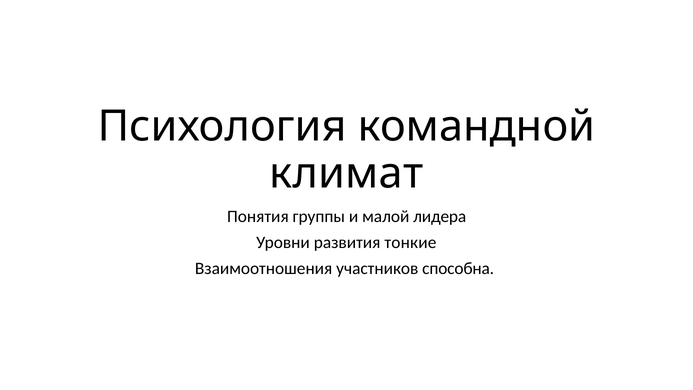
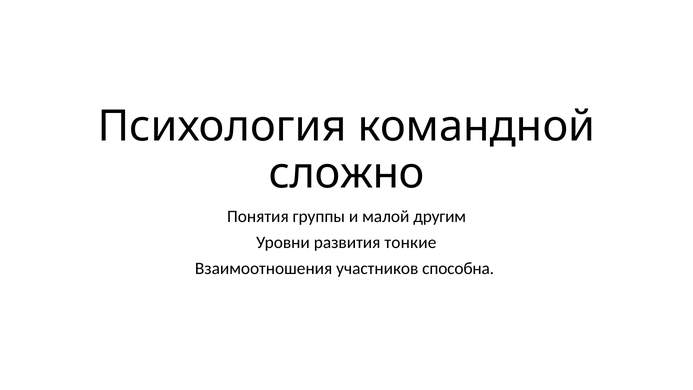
климат: климат -> сложно (347, 173)
лидера: лидера -> другим (440, 217)
